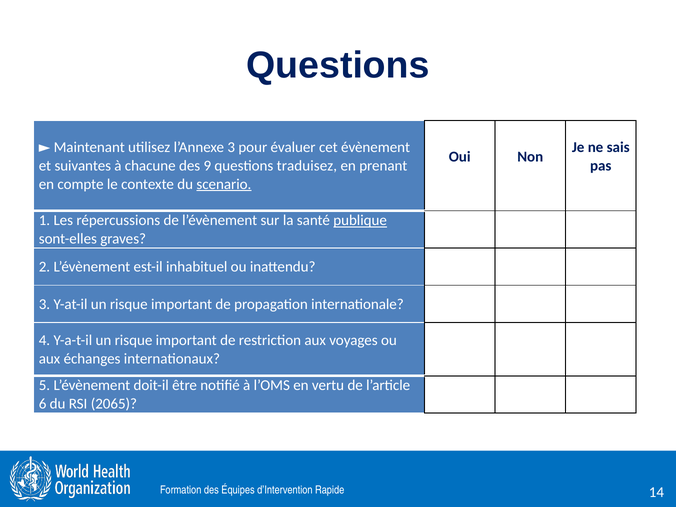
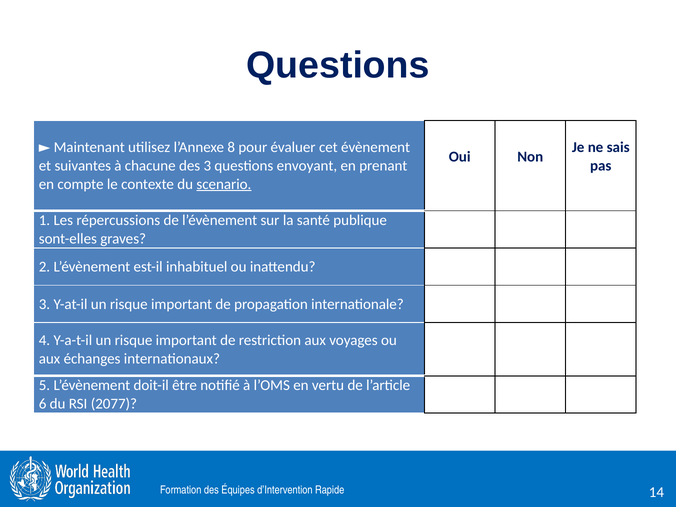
l’Annexe 3: 3 -> 8 (231, 147)
des 9: 9 -> 3 (207, 166)
traduisez: traduisez -> envoyant (307, 166)
publique underline: present -> none (360, 220)
2065: 2065 -> 2077 (114, 404)
